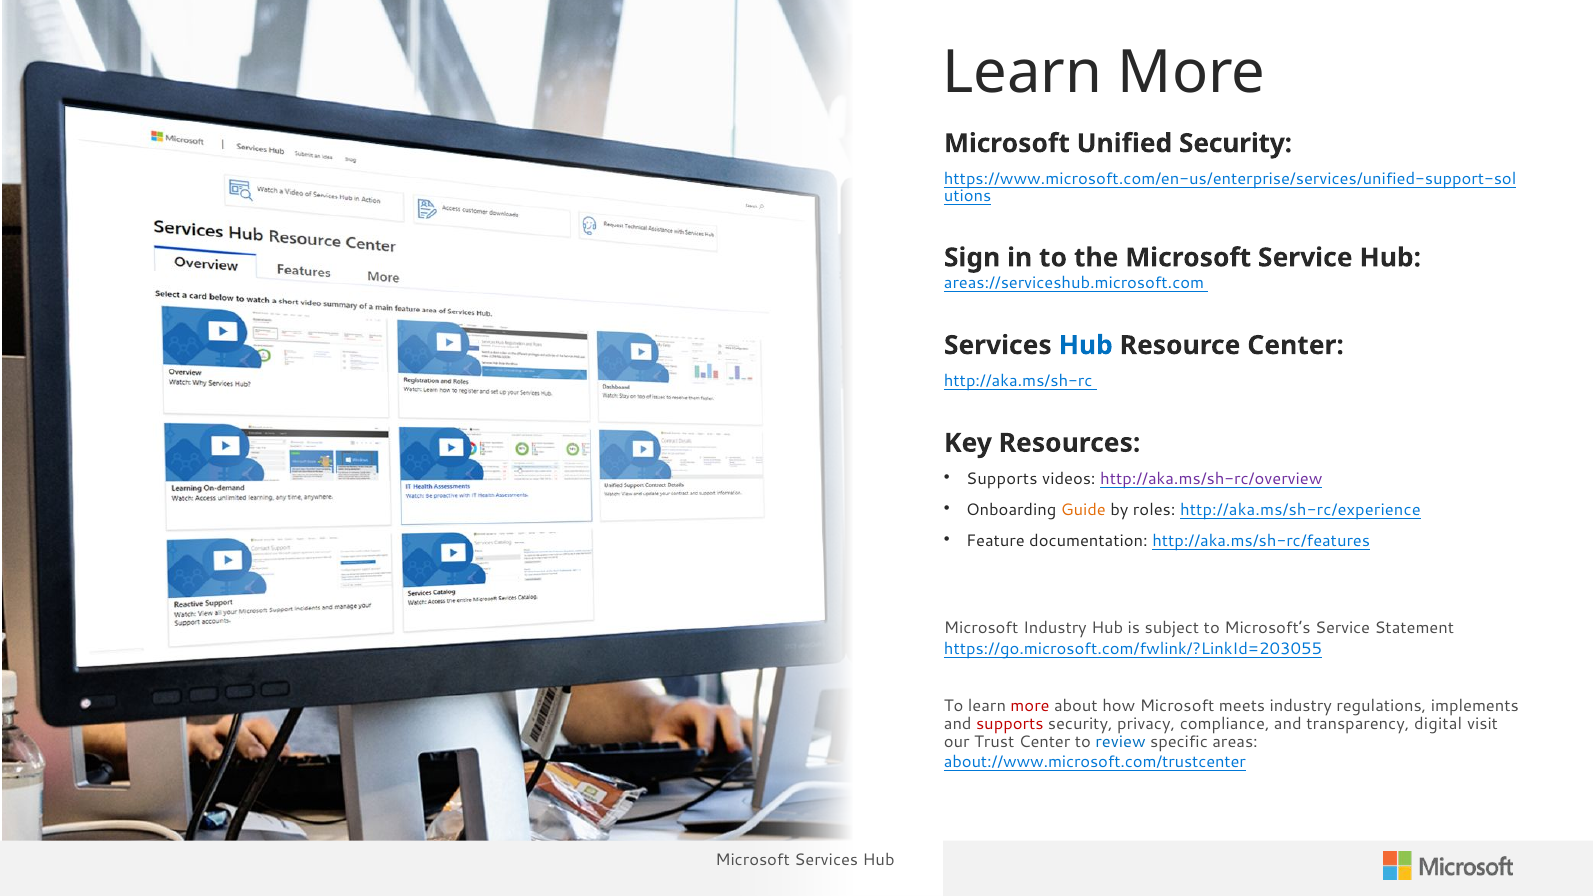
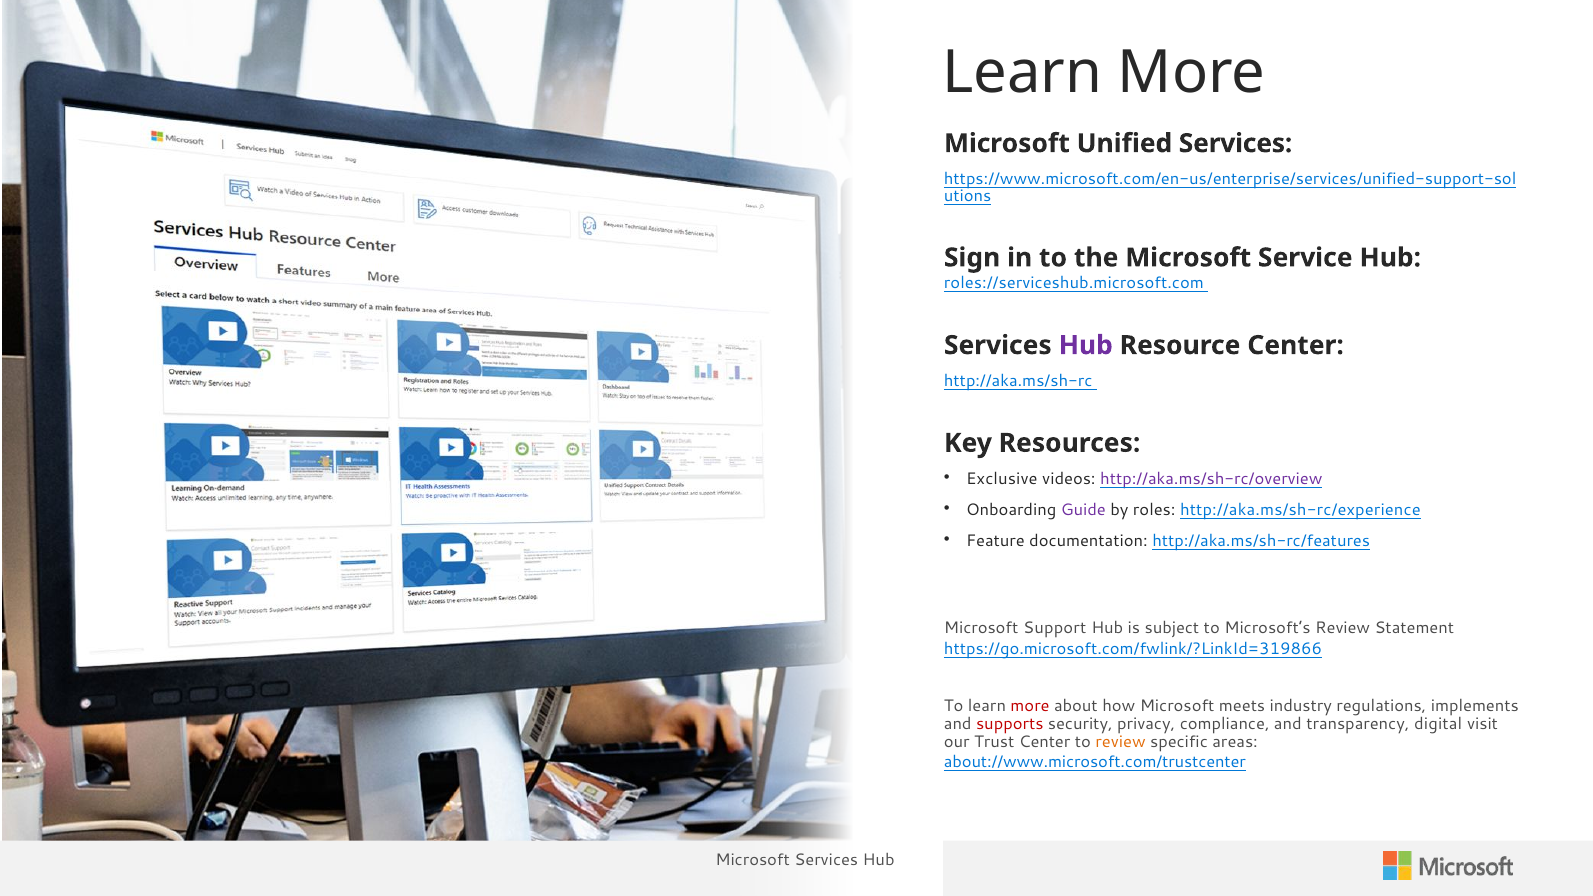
Unified Security: Security -> Services (1235, 143)
areas://serviceshub.microsoft.com: areas://serviceshub.microsoft.com -> roles://serviceshub.microsoft.com (1074, 283)
Hub colour: blue -> purple (1086, 345)
Supports: Supports -> Exclusive (1002, 479)
Guide colour: orange -> purple (1083, 510)
Microsoft Industry: Industry -> Support (1055, 628)
Microsoft’s Service: Service -> Review (1343, 628)
https://go.microsoft.com/fwlink/?LinkId=203055: https://go.microsoft.com/fwlink/?LinkId=203055 -> https://go.microsoft.com/fwlink/?LinkId=319866 (1133, 649)
review colour: blue -> orange (1121, 742)
